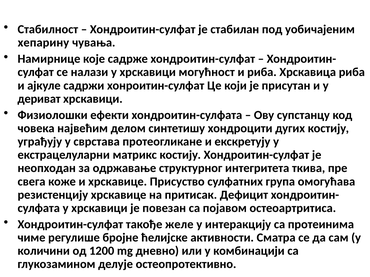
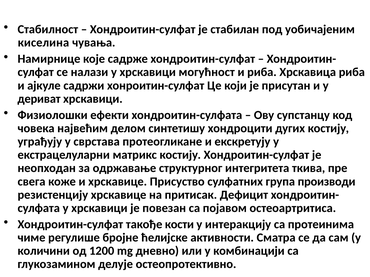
хепарину: хепарину -> киселина (43, 43)
омогућава: омогућава -> производи (327, 182)
желе: желе -> кости (179, 225)
